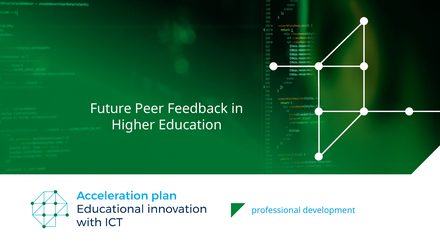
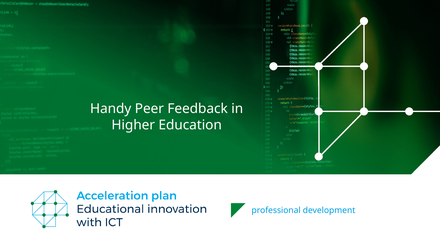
Future: Future -> Handy (111, 109)
